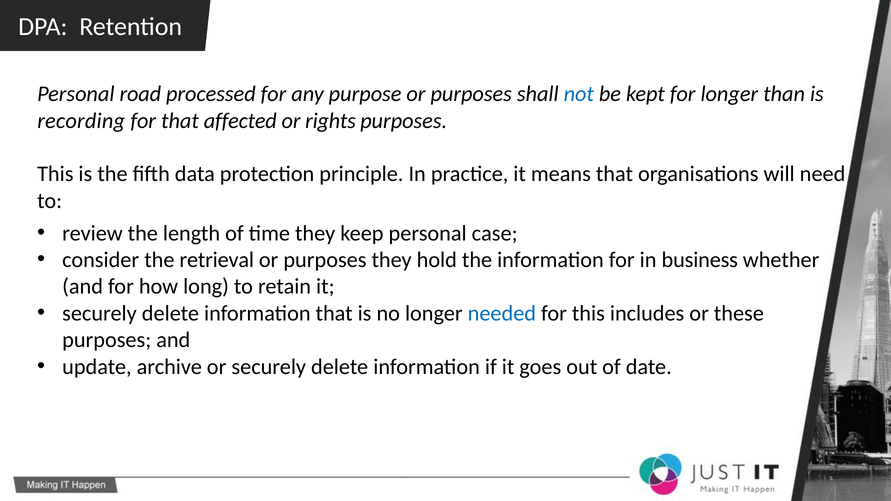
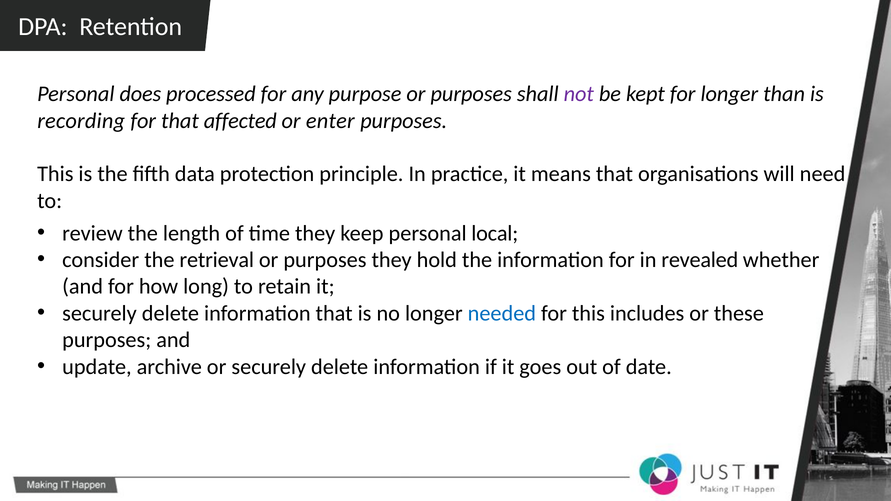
road: road -> does (140, 94)
not colour: blue -> purple (579, 94)
rights: rights -> enter (330, 121)
case: case -> local (495, 233)
business: business -> revealed (700, 260)
